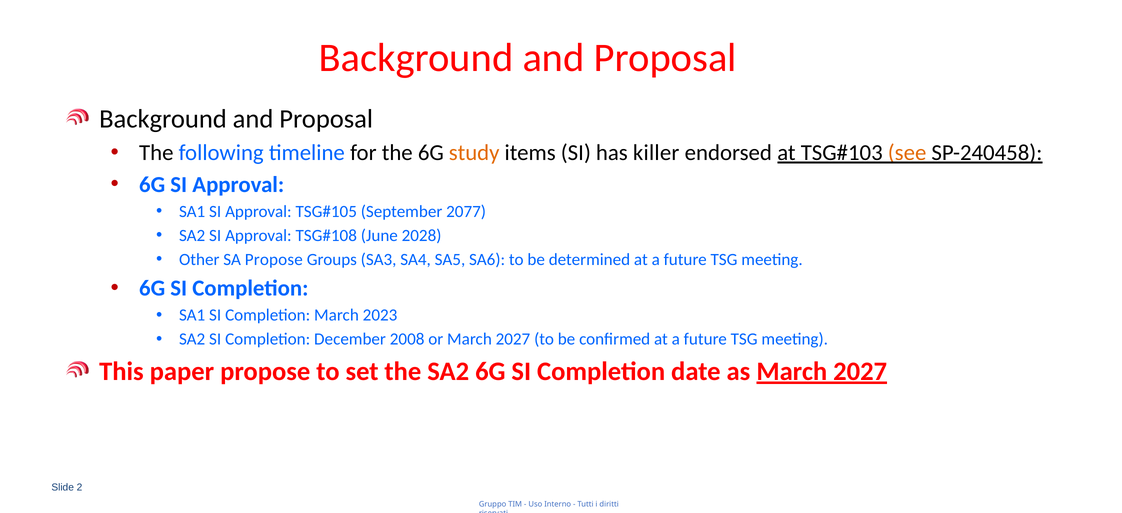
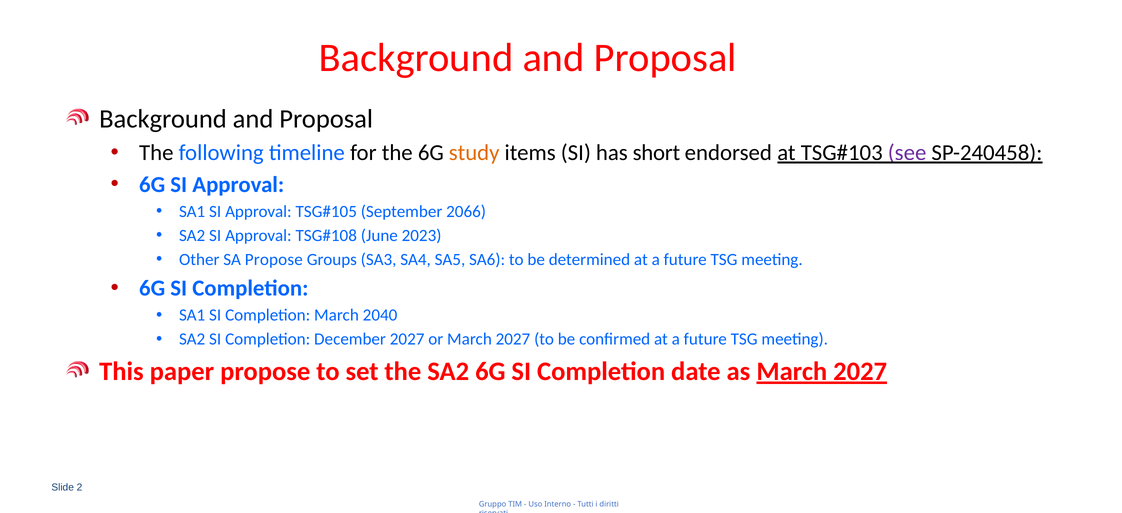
killer: killer -> short (656, 153)
see colour: orange -> purple (907, 153)
2077: 2077 -> 2066 (466, 212)
2028: 2028 -> 2023 (422, 236)
2023: 2023 -> 2040 (380, 315)
December 2008: 2008 -> 2027 (407, 339)
